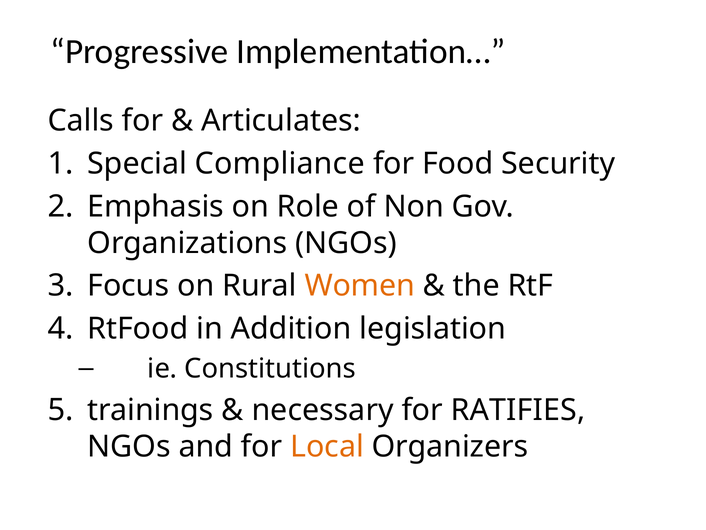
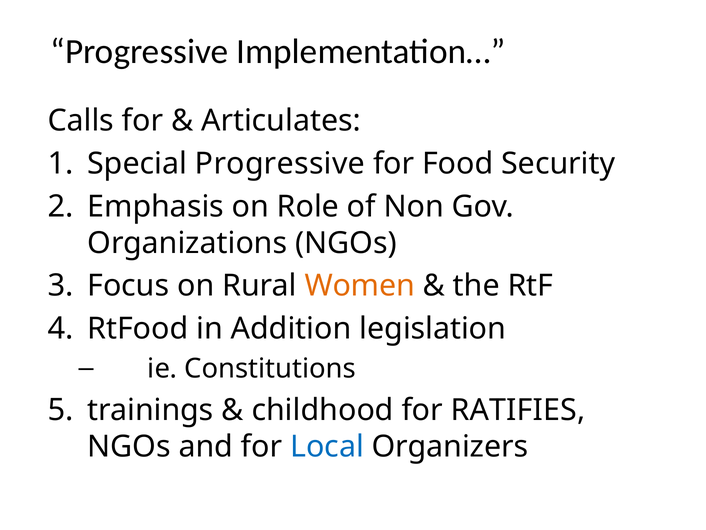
Special Compliance: Compliance -> Progressive (280, 164)
necessary: necessary -> childhood (323, 410)
Local colour: orange -> blue (327, 446)
